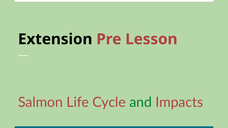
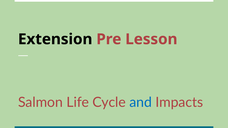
and colour: green -> blue (141, 103)
